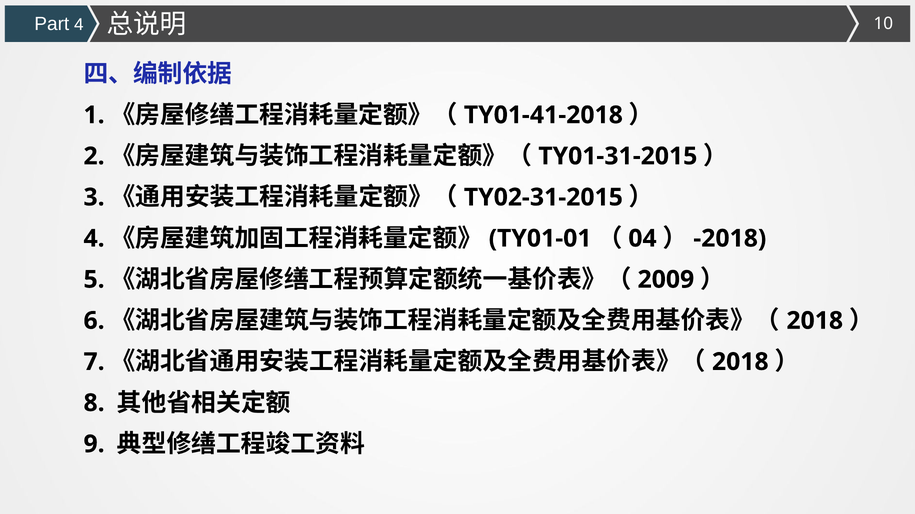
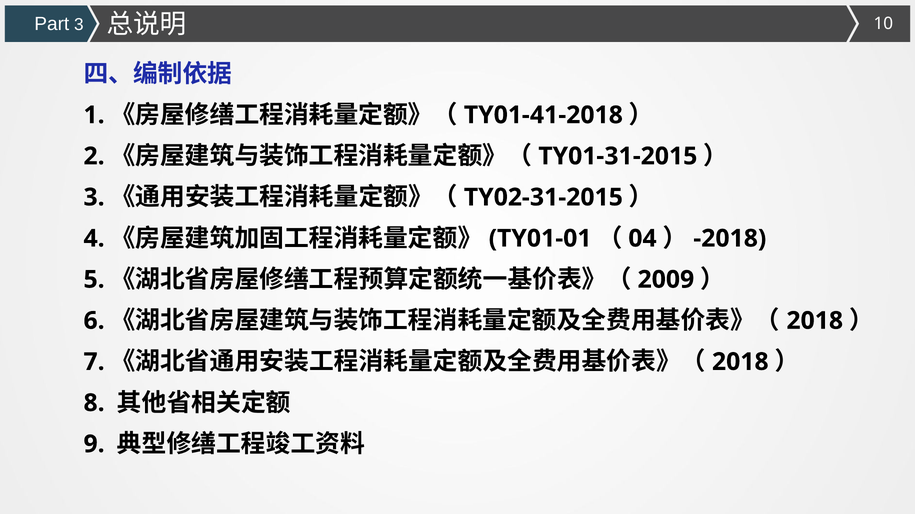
Part 4: 4 -> 3 (79, 25)
